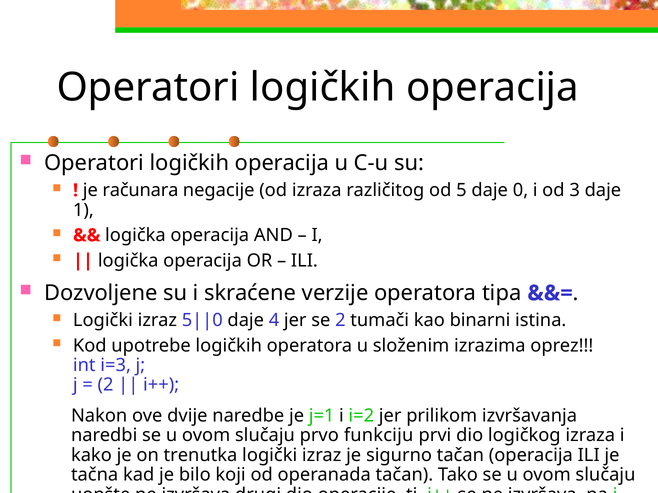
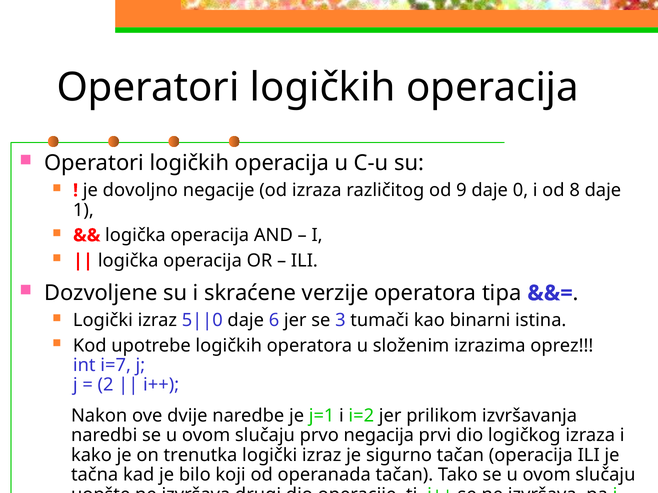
računara: računara -> dovoljno (140, 191)
5: 5 -> 9 (461, 191)
3: 3 -> 8 (575, 191)
4: 4 -> 6 (274, 321)
se 2: 2 -> 3 (340, 321)
i=3: i=3 -> i=7 (116, 366)
funkciju: funkciju -> negacija (379, 436)
